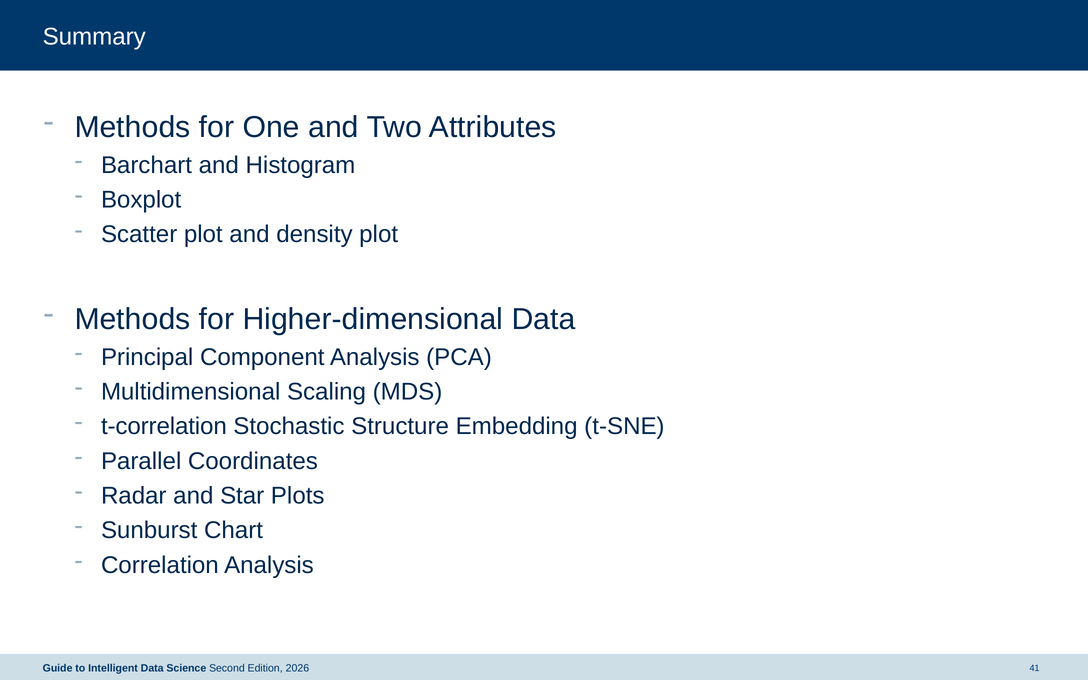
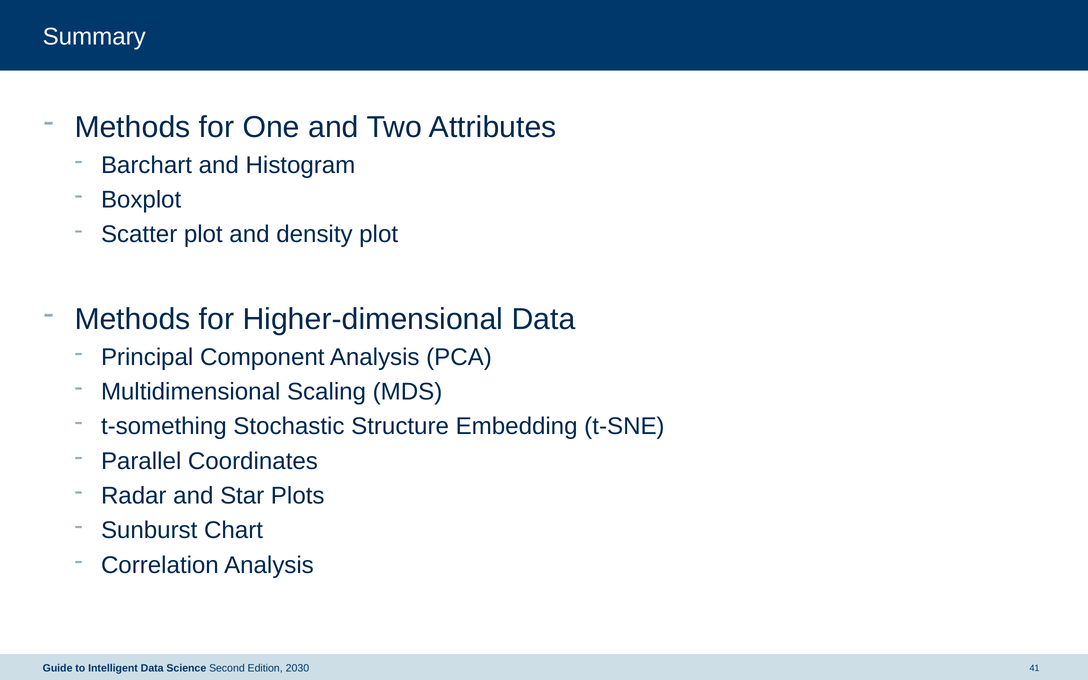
t-correlation: t-correlation -> t-something (164, 426)
2026: 2026 -> 2030 (297, 668)
